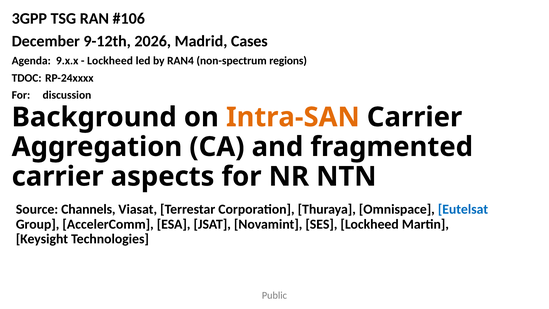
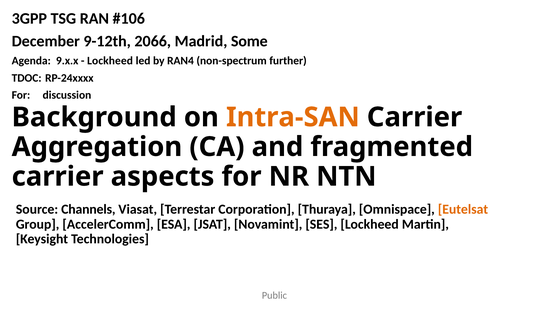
2026: 2026 -> 2066 (153, 41)
Cases: Cases -> Some (249, 41)
regions: regions -> further (288, 61)
Eutelsat colour: blue -> orange (463, 209)
